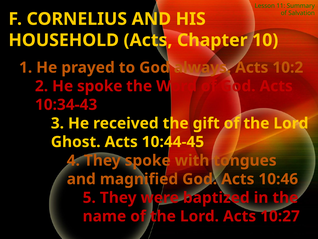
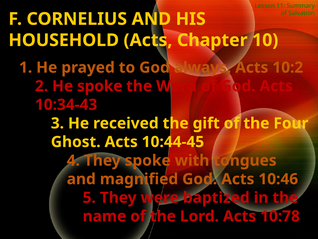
gift of the Lord: Lord -> Four (291, 123)
10:27: 10:27 -> 10:78 (280, 216)
